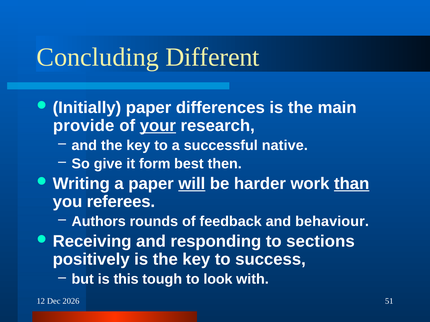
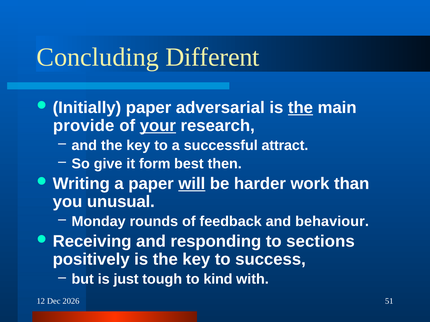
differences: differences -> adversarial (220, 108)
the underline: none -> present (300, 108)
native: native -> attract (285, 146)
than underline: present -> none (352, 184)
referees: referees -> unusual (121, 202)
Authors: Authors -> Monday (99, 222)
this: this -> just (126, 280)
look: look -> kind (218, 280)
